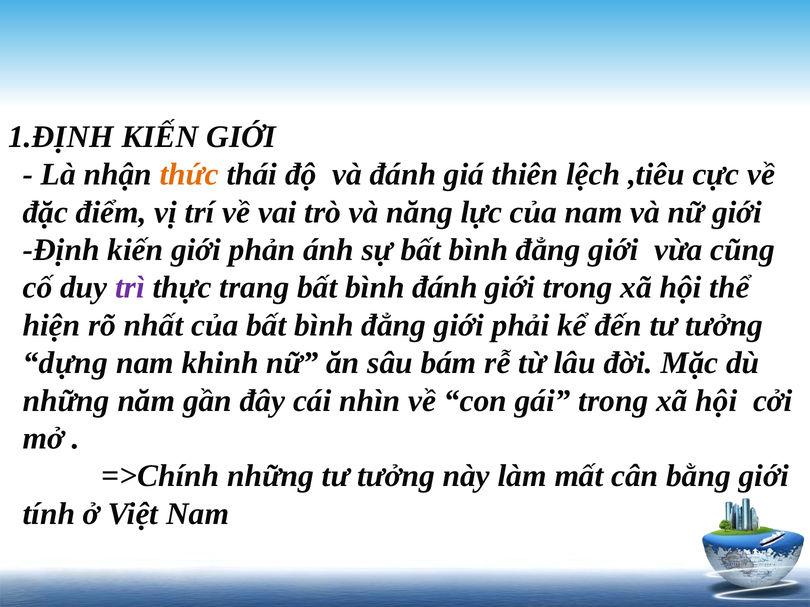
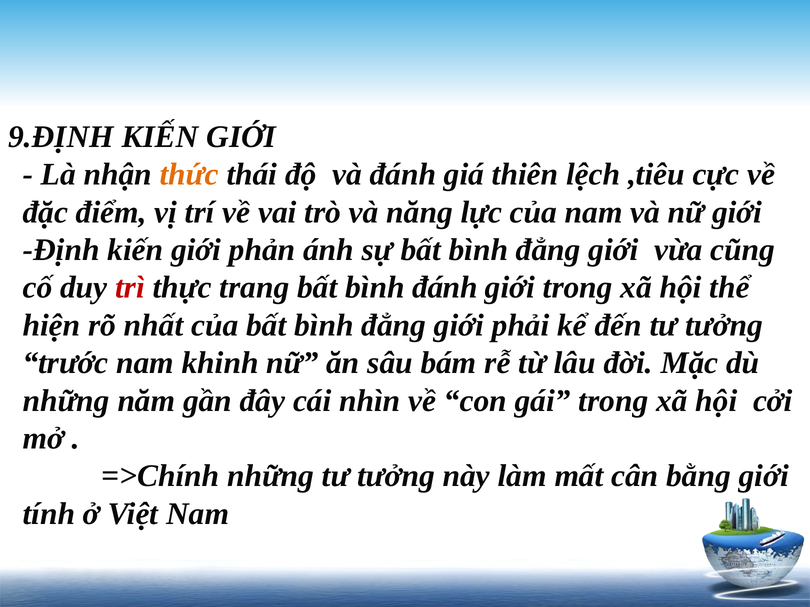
1.ĐỊNH: 1.ĐỊNH -> 9.ĐỊNH (61, 137)
trì colour: purple -> red (130, 288)
dựng: dựng -> trước (66, 363)
